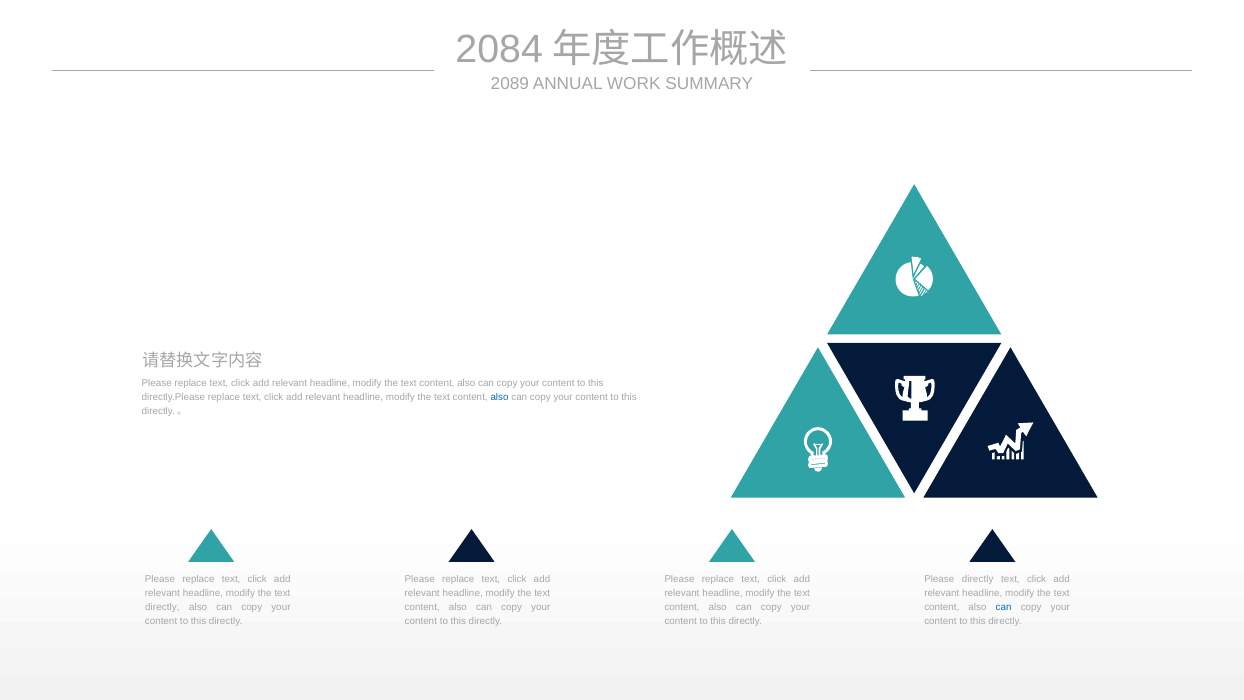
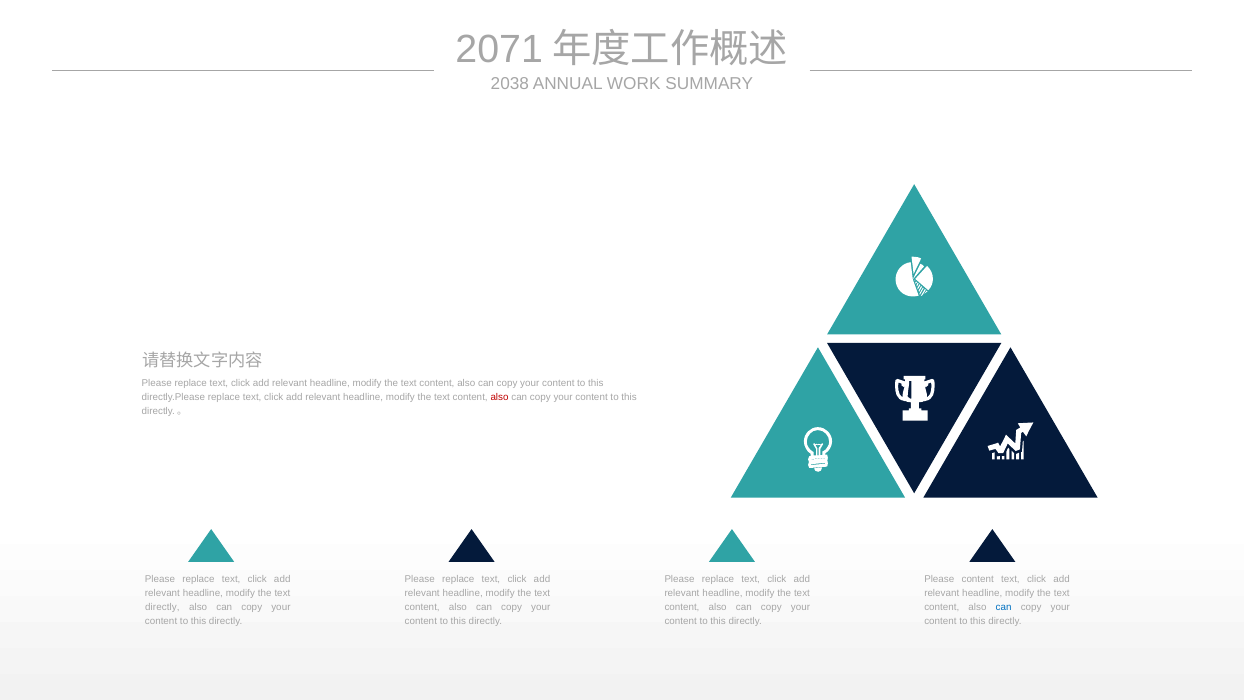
2084: 2084 -> 2071 (499, 49)
2089: 2089 -> 2038 (510, 83)
also colour: blue -> red (500, 397)
Please directly: directly -> content (978, 579)
